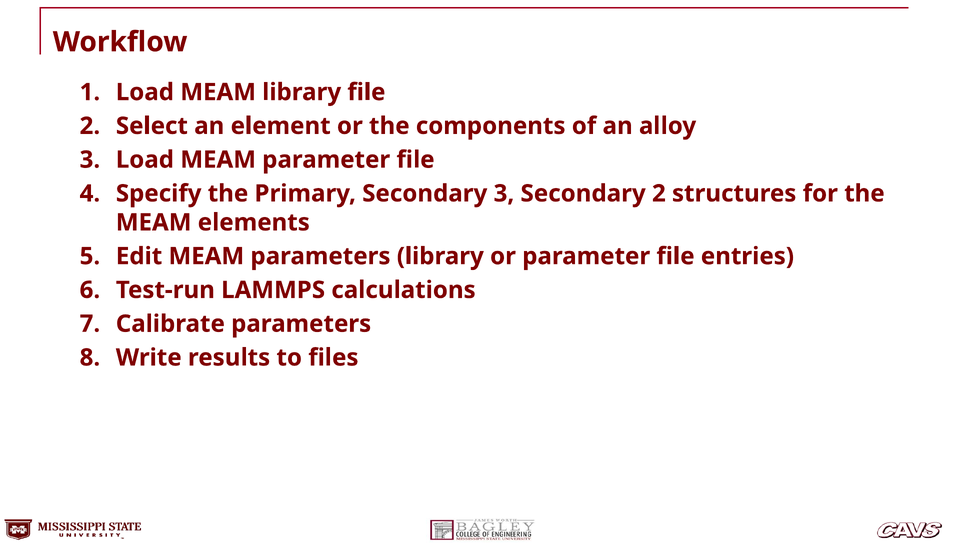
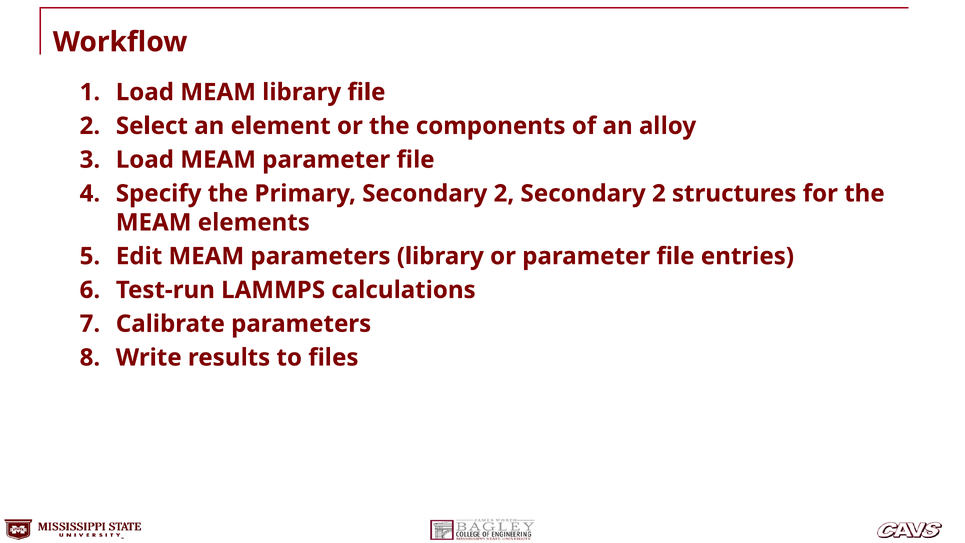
Primary Secondary 3: 3 -> 2 (504, 193)
